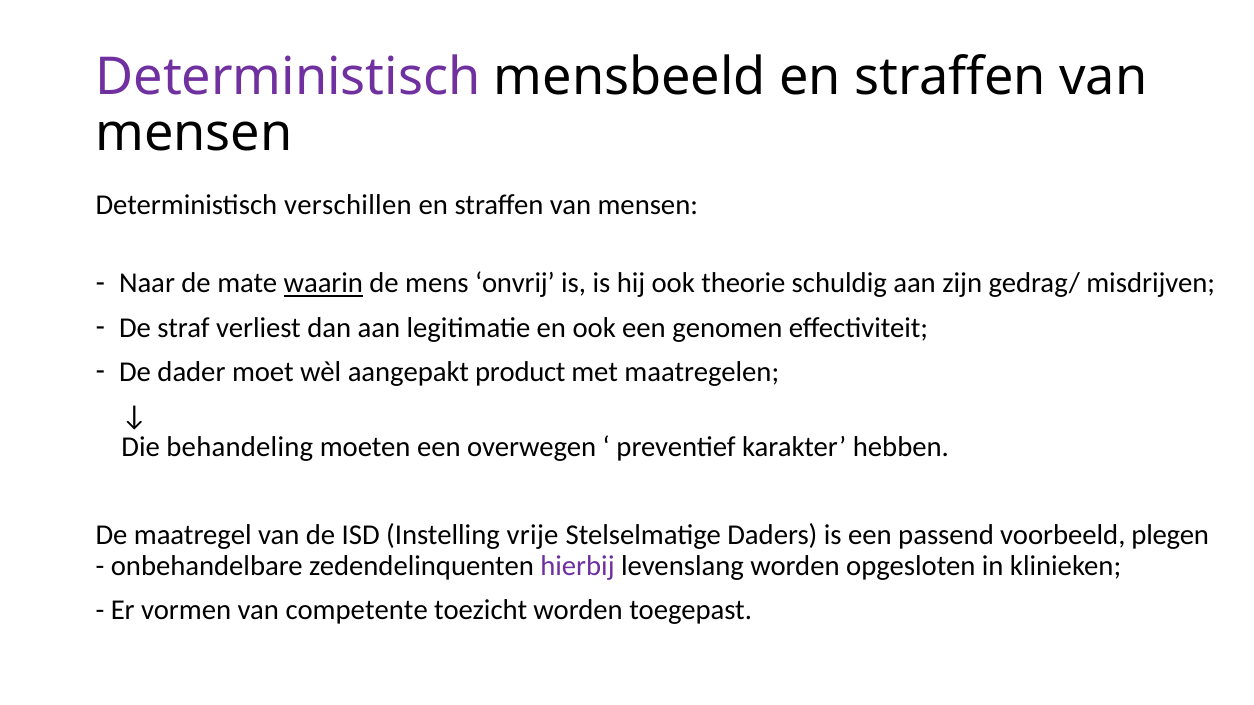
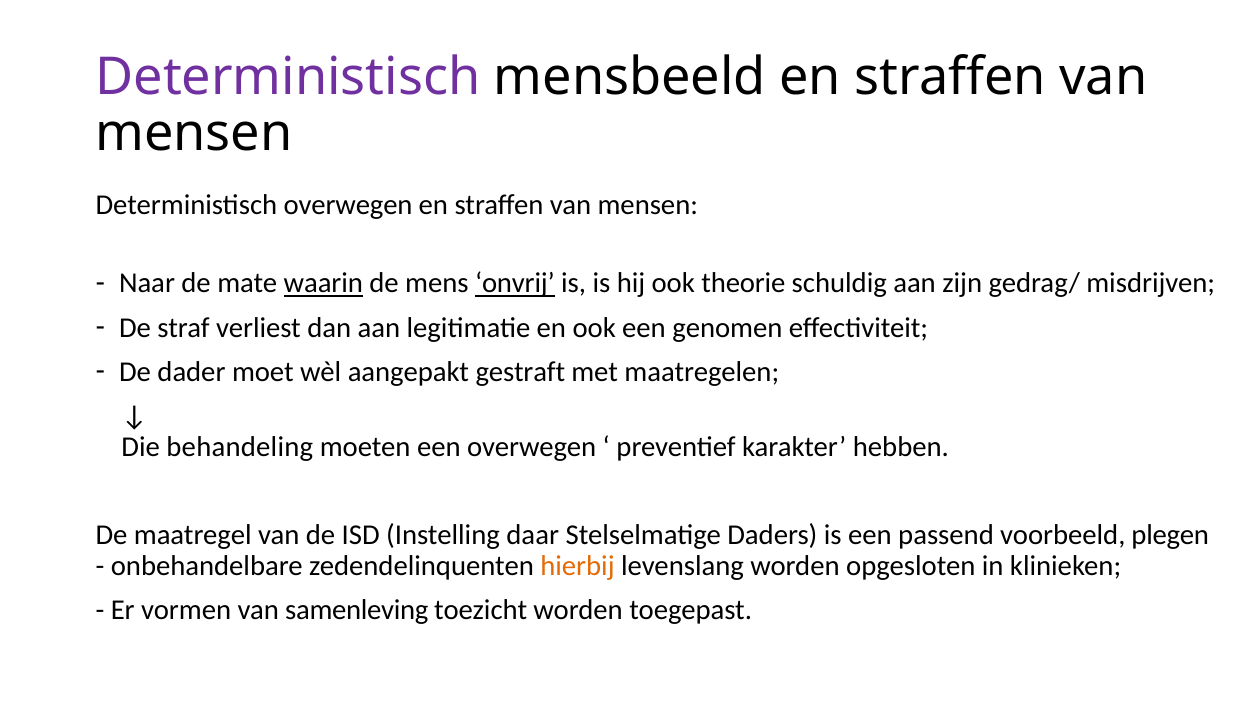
Deterministisch verschillen: verschillen -> overwegen (348, 205)
onvrij underline: none -> present (515, 284)
product: product -> gestraft (520, 372)
vrije: vrije -> daar (533, 535)
hierbij colour: purple -> orange (577, 566)
competente: competente -> samenleving (357, 610)
